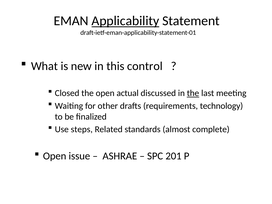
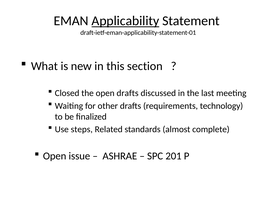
control: control -> section (145, 66)
open actual: actual -> drafts (128, 93)
the underline: present -> none (193, 93)
